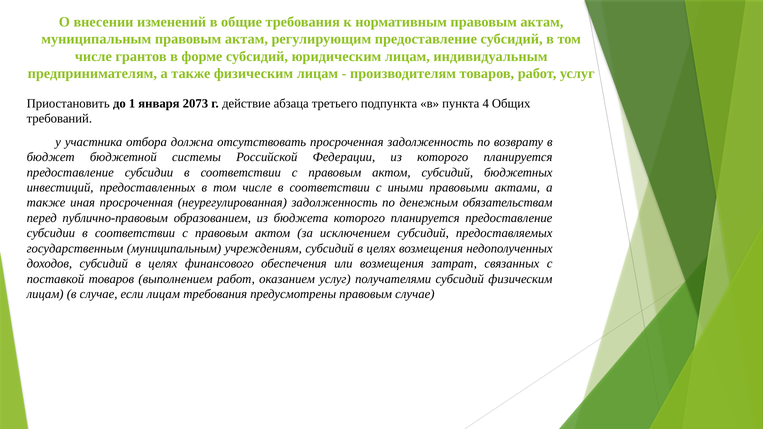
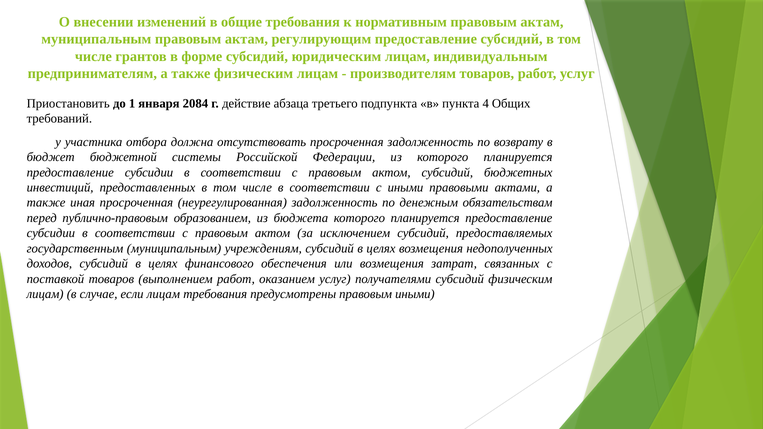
2073: 2073 -> 2084 (195, 104)
правовым случае: случае -> иными (415, 294)
